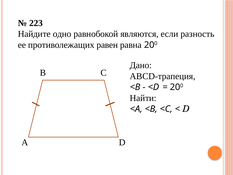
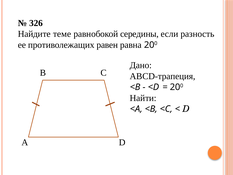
223: 223 -> 326 (36, 23)
одно: одно -> теме (62, 34)
являются: являются -> середины (139, 34)
